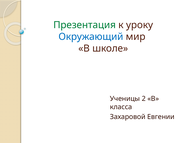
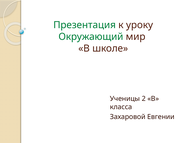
Окружающий colour: blue -> green (91, 37)
